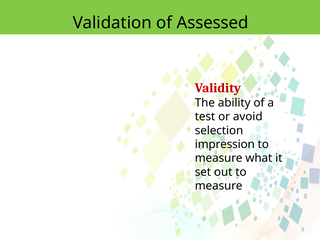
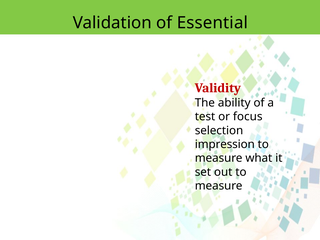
Assessed: Assessed -> Essential (212, 23)
avoid: avoid -> focus (248, 117)
